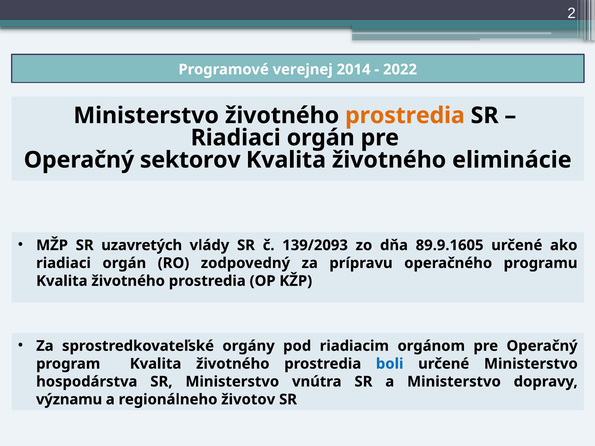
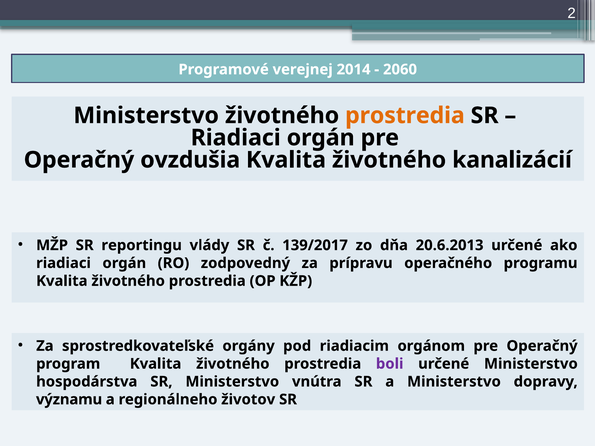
2022: 2022 -> 2060 (400, 70)
sektorov: sektorov -> ovzdušia (190, 160)
eliminácie: eliminácie -> kanalizácií (512, 160)
uzavretých: uzavretých -> reportingu (142, 245)
139/2093: 139/2093 -> 139/2017 (315, 245)
89.9.1605: 89.9.1605 -> 20.6.2013 (450, 245)
boli colour: blue -> purple (390, 364)
